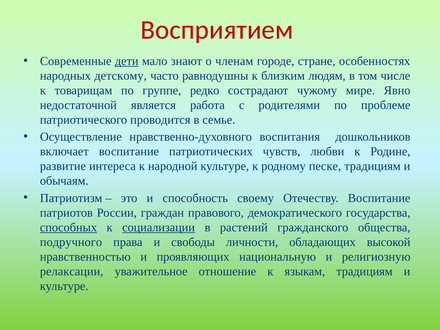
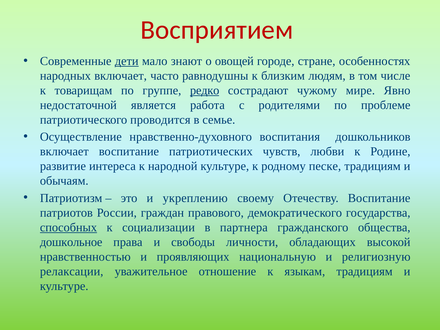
членам: членам -> овощей (234, 61)
народных детскому: детскому -> включает (121, 76)
редко underline: none -> present (205, 90)
способность: способность -> укреплению (195, 198)
социализации underline: present -> none (159, 227)
растений: растений -> партнера (244, 227)
подручного: подручного -> дошкольное (71, 242)
